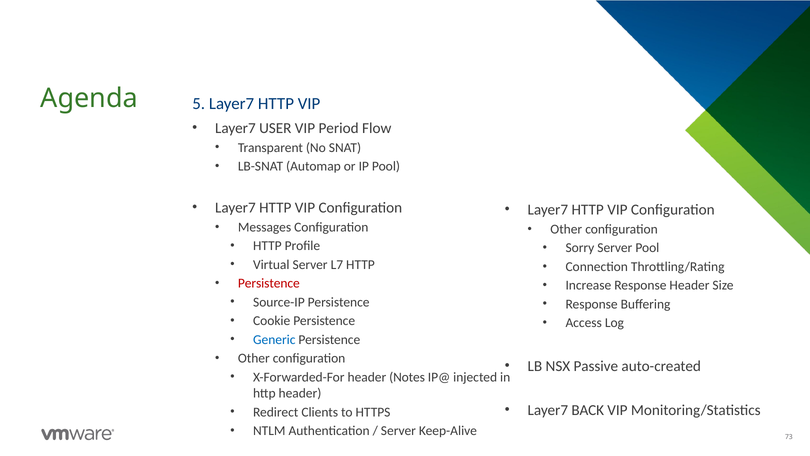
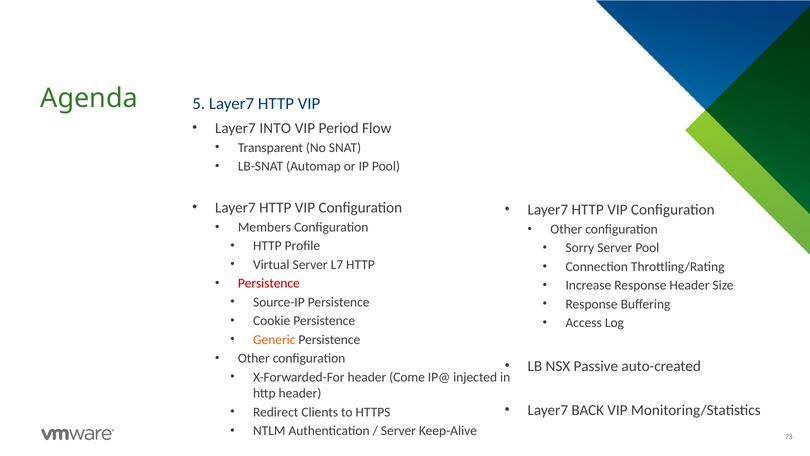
USER: USER -> INTO (275, 128)
Messages: Messages -> Members (264, 227)
Generic colour: blue -> orange (274, 340)
Notes: Notes -> Come (407, 377)
